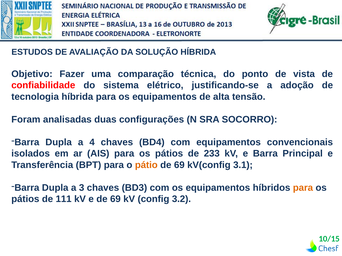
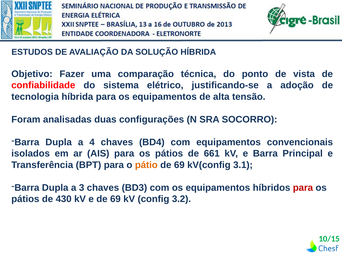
233: 233 -> 661 (212, 154)
para colour: orange -> red (303, 188)
111: 111 -> 430 (64, 199)
